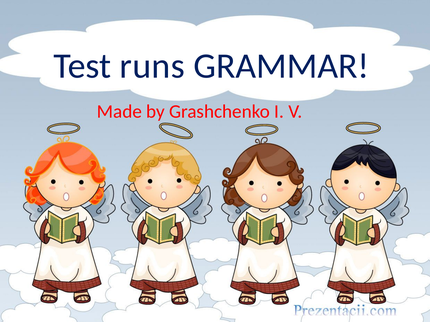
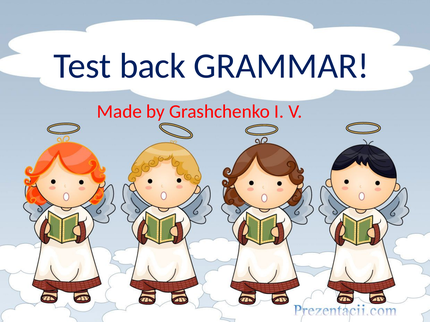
runs: runs -> back (153, 66)
